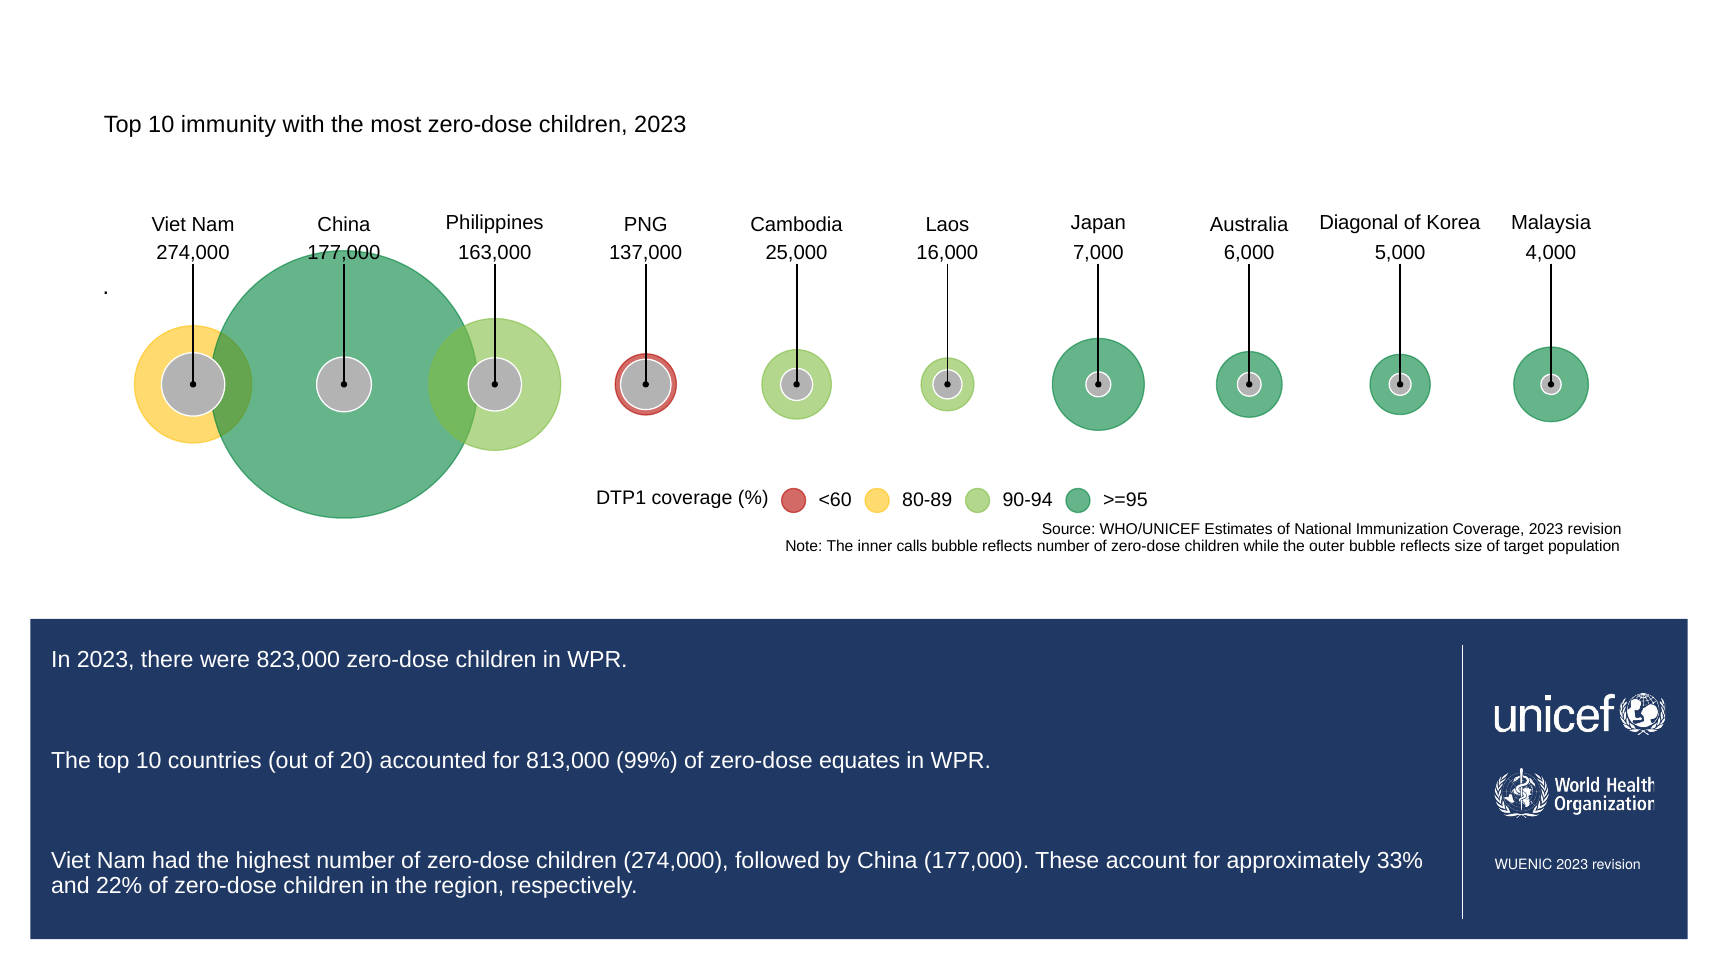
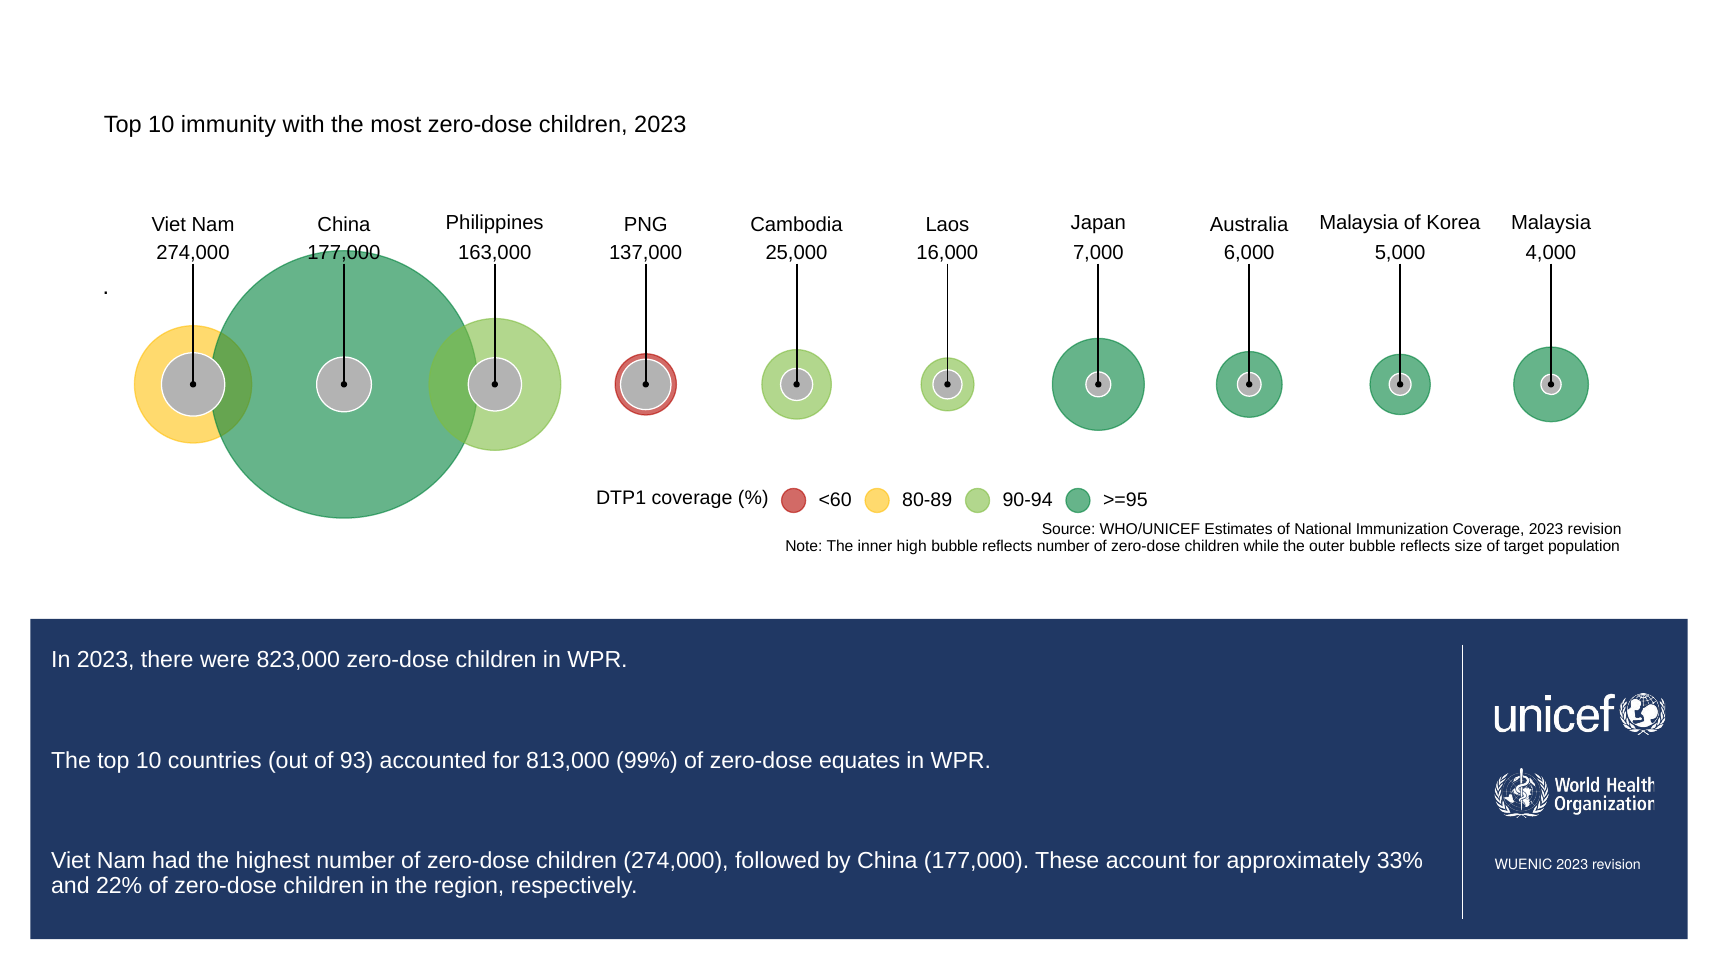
Diagonal: Diagonal -> Malaysia (1359, 223)
calls: calls -> high (912, 546)
20: 20 -> 93 (357, 760)
